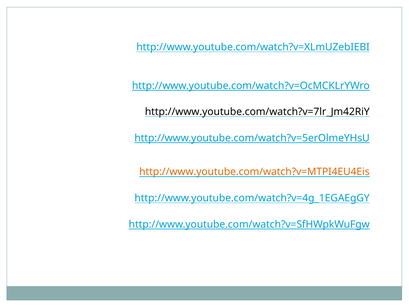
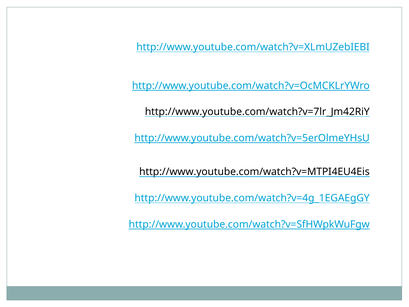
http://www.youtube.com/watch?v=MTPI4EU4Eis colour: orange -> black (254, 172)
